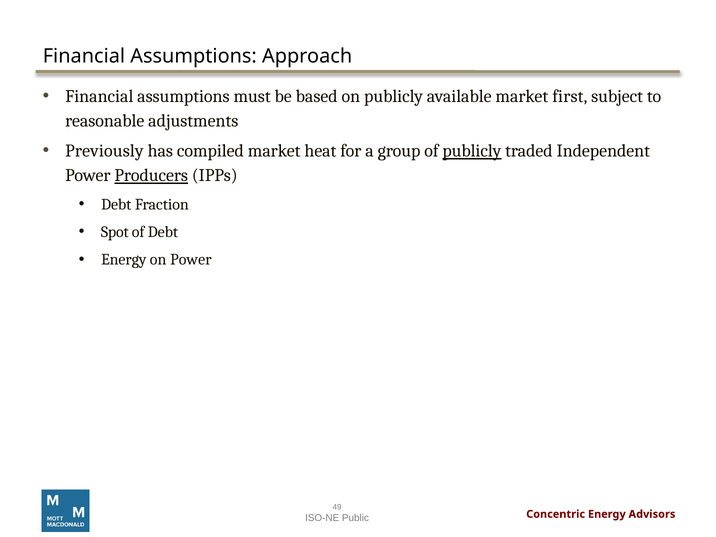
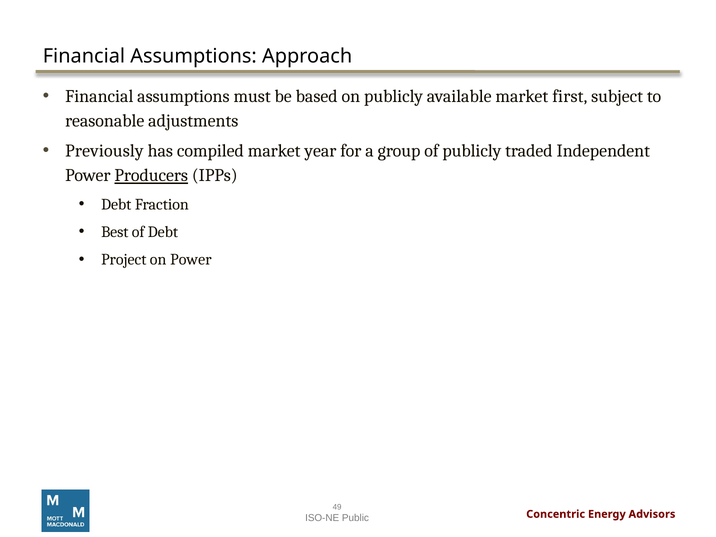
heat: heat -> year (320, 151)
publicly underline: present -> none (472, 151)
Spot: Spot -> Best (115, 232)
Energy: Energy -> Project (124, 260)
